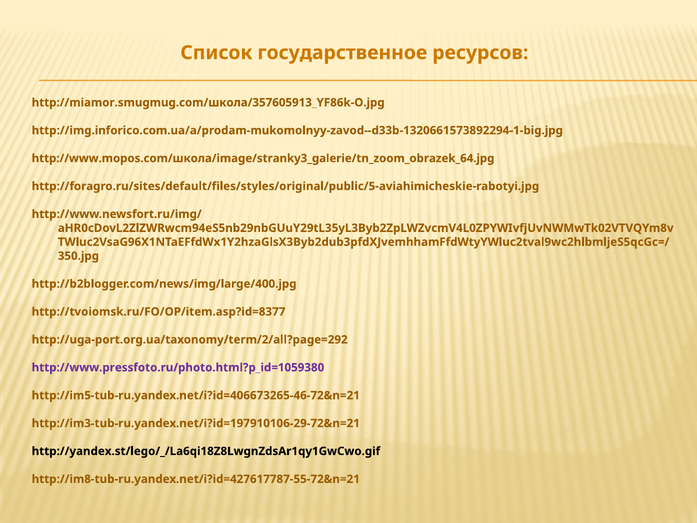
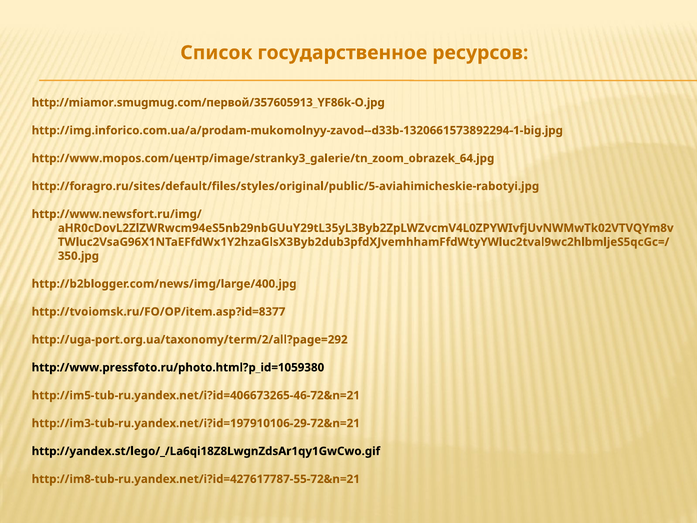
http://miamor.smugmug.com/школа/357605913_YF86k-O.jpg: http://miamor.smugmug.com/школа/357605913_YF86k-O.jpg -> http://miamor.smugmug.com/первой/357605913_YF86k-O.jpg (208, 103)
http://www.mopos.com/школа/image/stranky3_galerie/tn_zoom_obrazek_64.jpg: http://www.mopos.com/школа/image/stranky3_galerie/tn_zoom_obrazek_64.jpg -> http://www.mopos.com/центр/image/stranky3_galerie/tn_zoom_obrazek_64.jpg (263, 158)
http://www.pressfoto.ru/photo.html?p_id=1059380 colour: purple -> black (178, 367)
